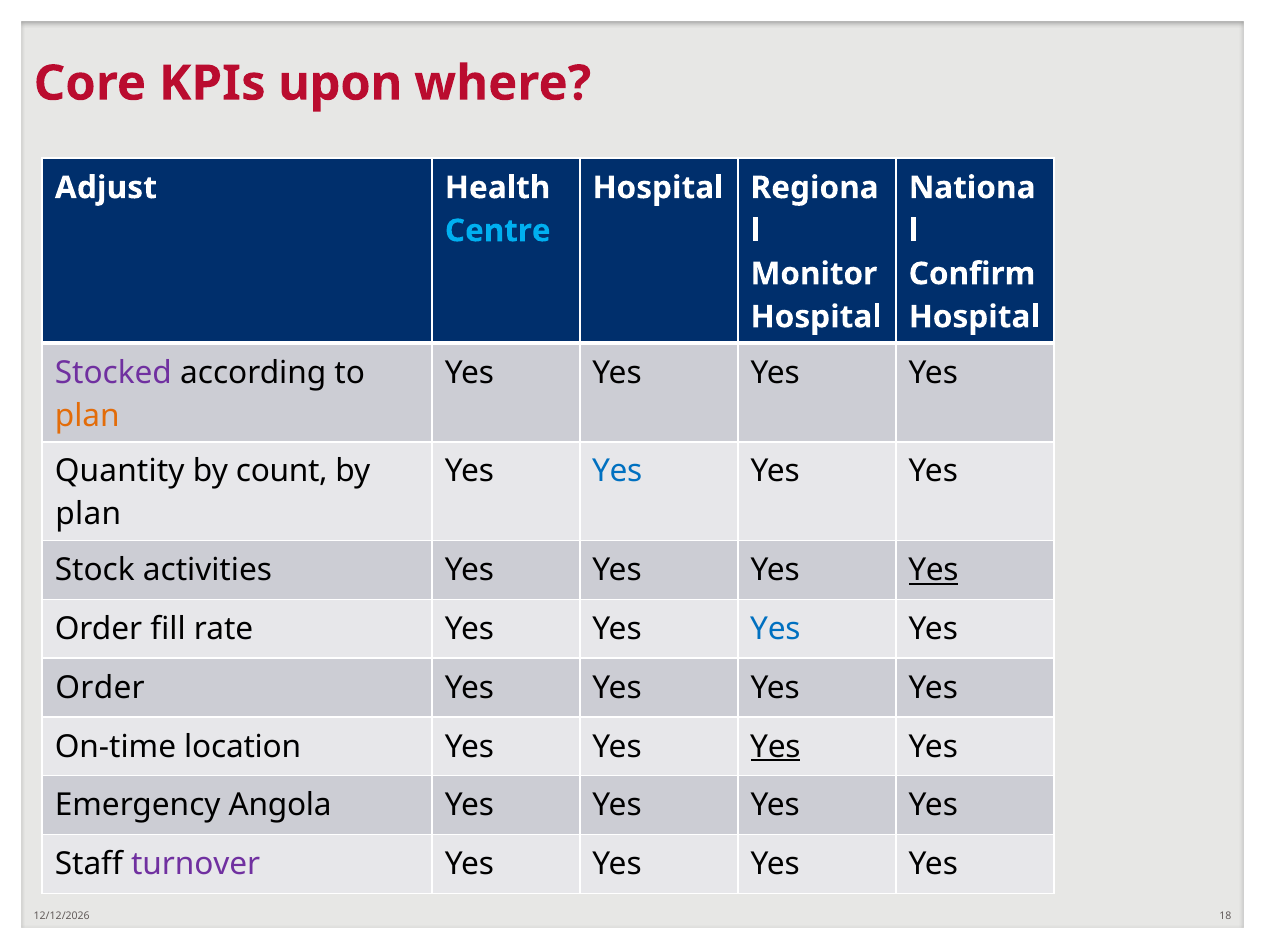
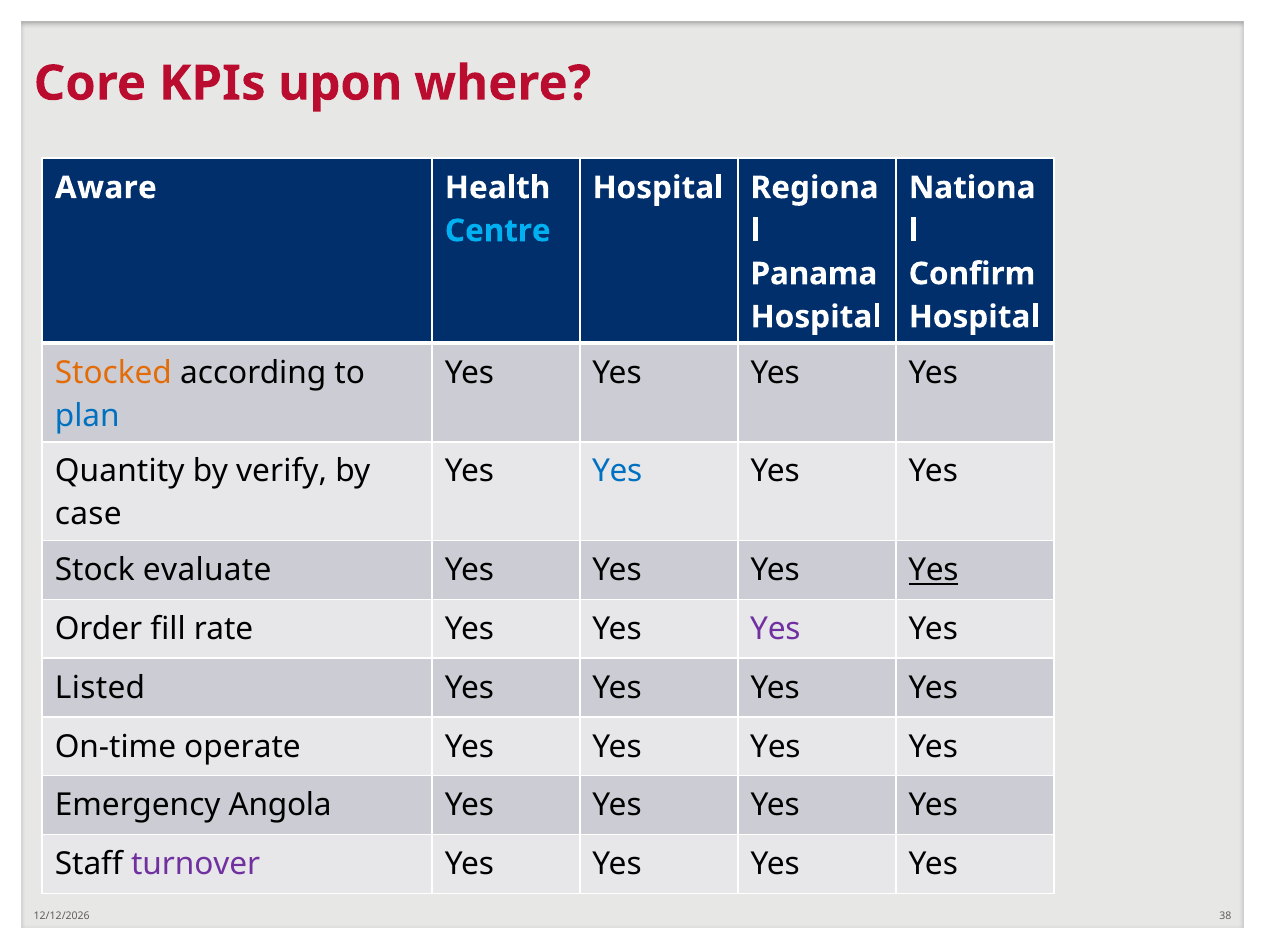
Adjust: Adjust -> Aware (106, 188)
Monitor: Monitor -> Panama (814, 274)
Stocked colour: purple -> orange (113, 373)
plan colour: orange -> blue (87, 416)
count: count -> verify (282, 471)
plan: plan -> case (88, 514)
activities: activities -> evaluate (207, 570)
Yes colour: blue -> purple (775, 629)
Order: Order -> Listed (100, 688)
location: location -> operate (243, 746)
Yes underline: present -> none (775, 746)
18: 18 -> 38 (1225, 916)
